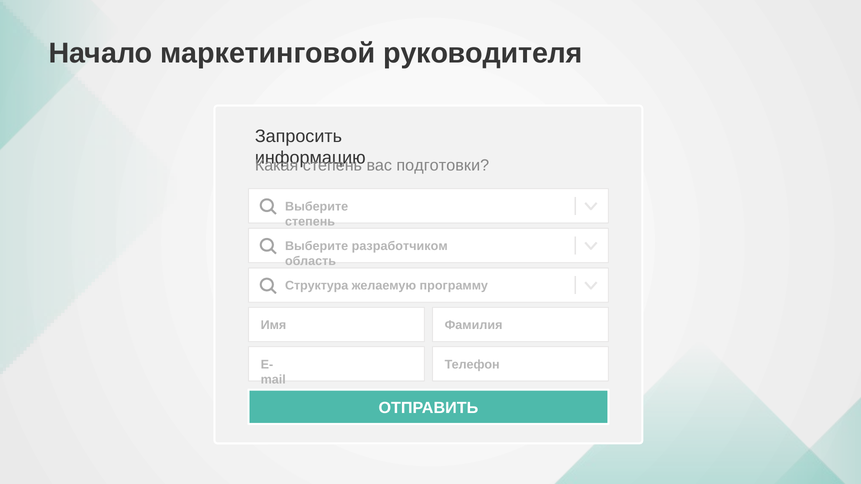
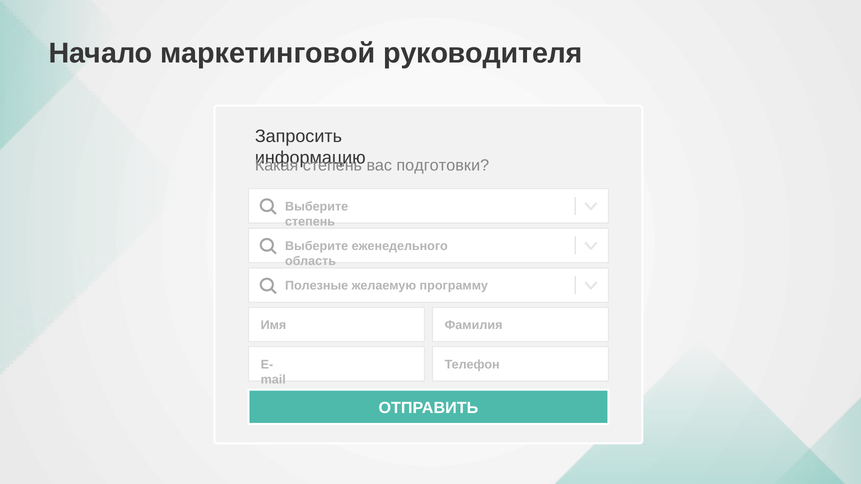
разработчиком: разработчиком -> еженедельного (400, 246)
Структура: Структура -> Полезные (317, 286)
